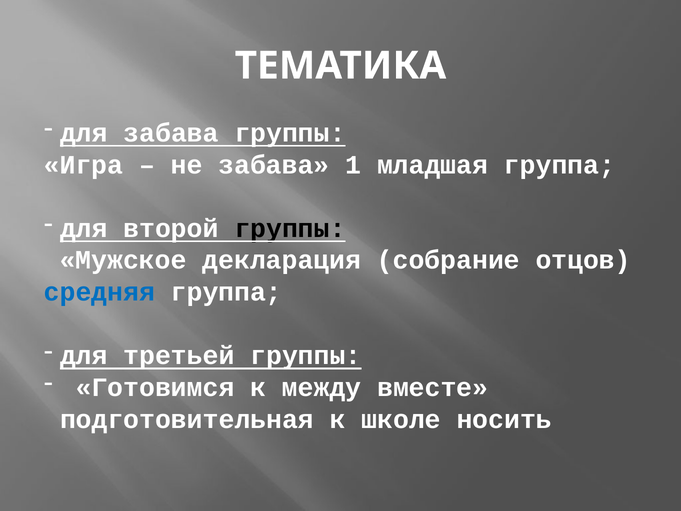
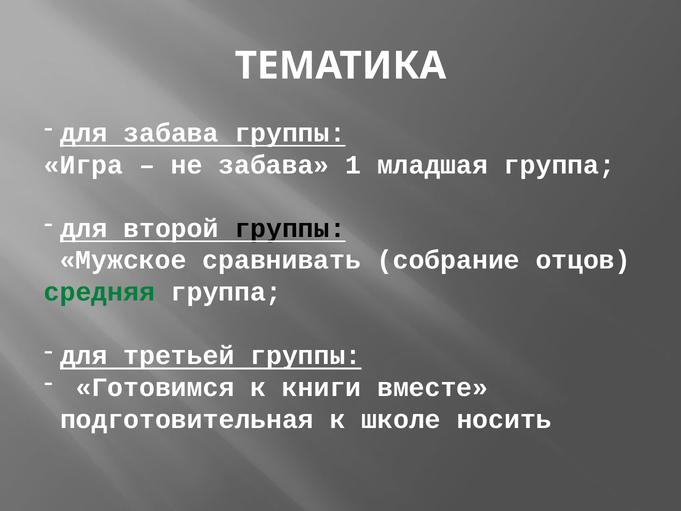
декларация: декларация -> сравнивать (282, 260)
средняя colour: blue -> green (99, 292)
между: между -> книги (322, 387)
